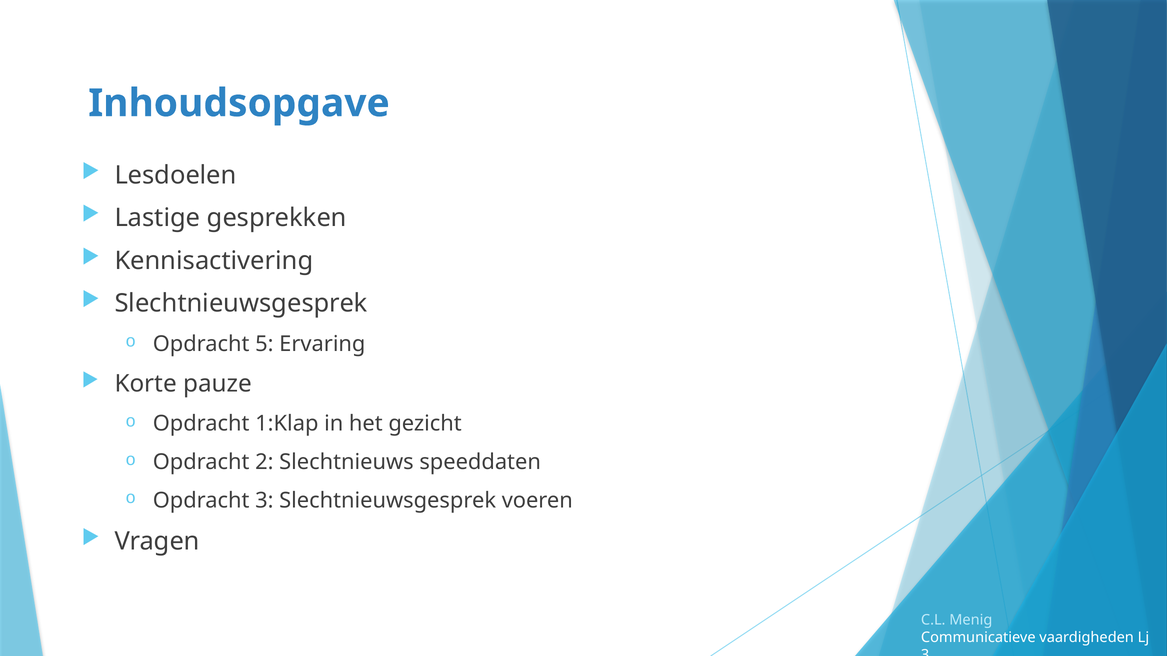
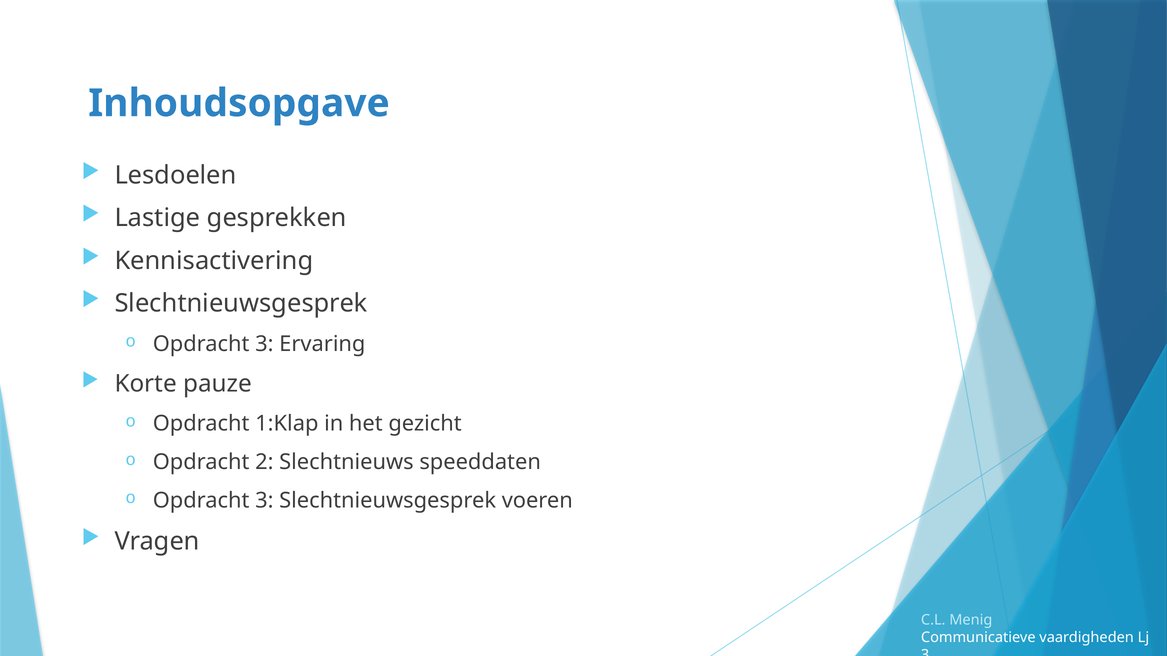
5: 5 -> 3 (264, 344)
